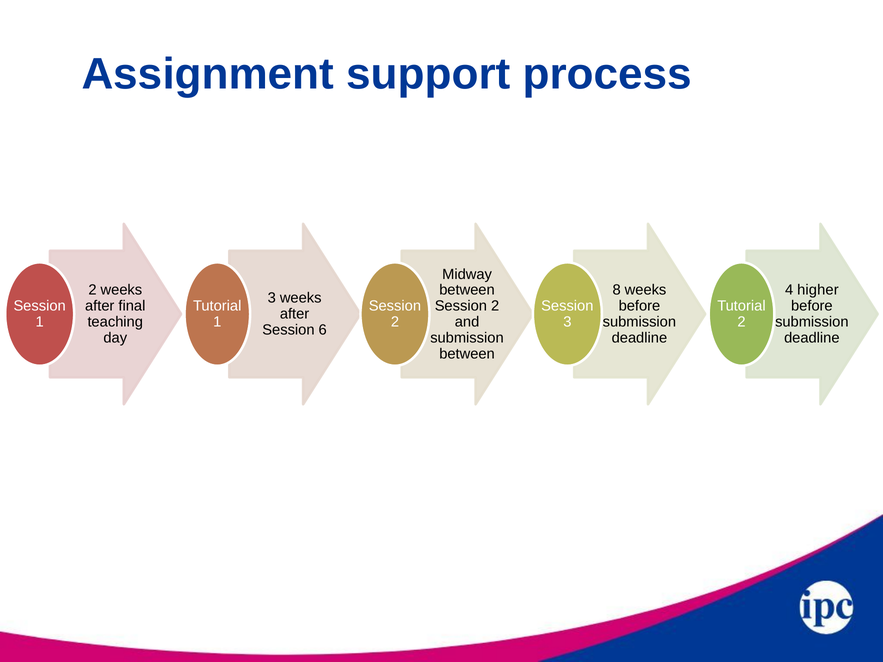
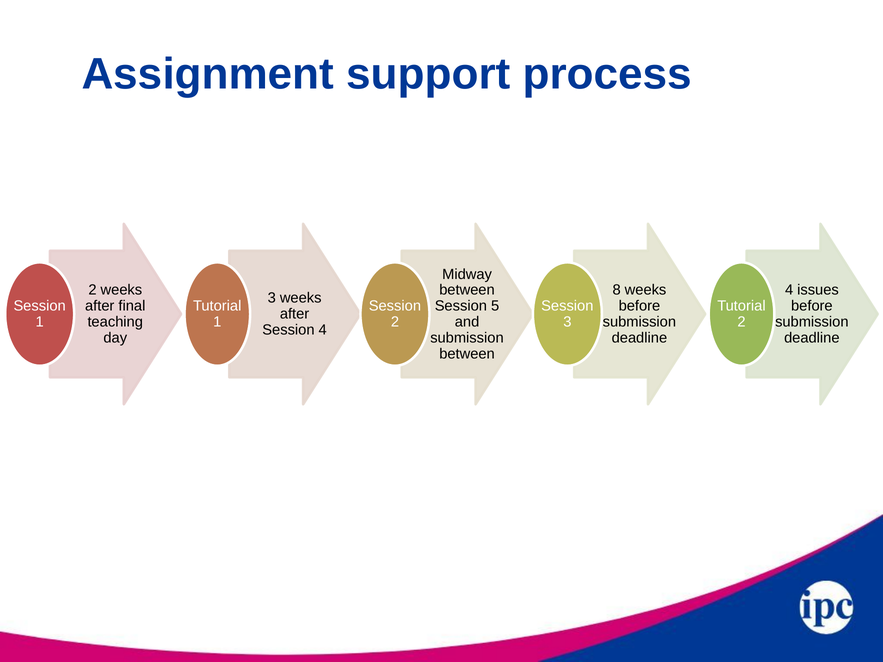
higher: higher -> issues (818, 290)
2: 2 -> 5 (495, 306)
Session 6: 6 -> 4 (323, 330)
